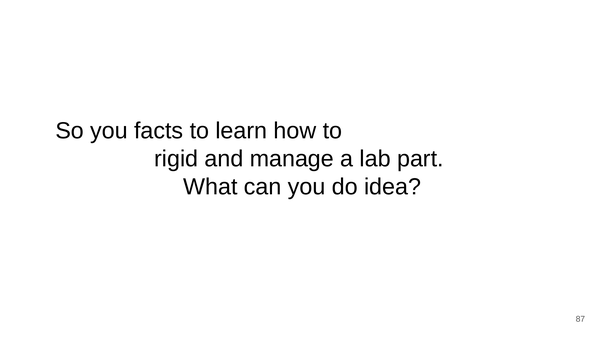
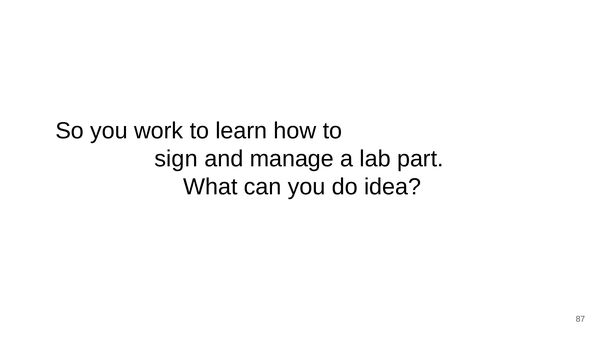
facts: facts -> work (159, 131)
rigid: rigid -> sign (176, 159)
